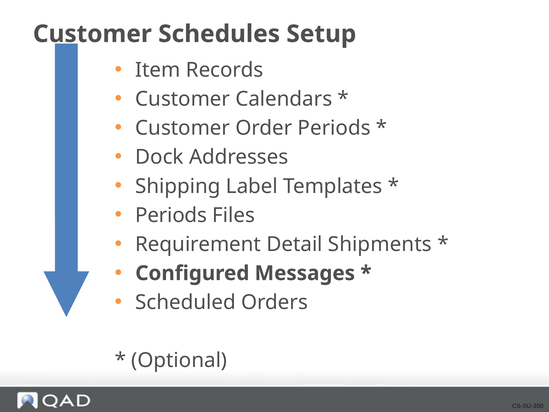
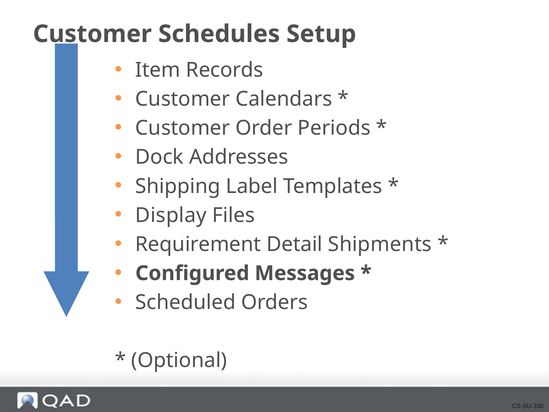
Periods: Periods -> Display (171, 215)
